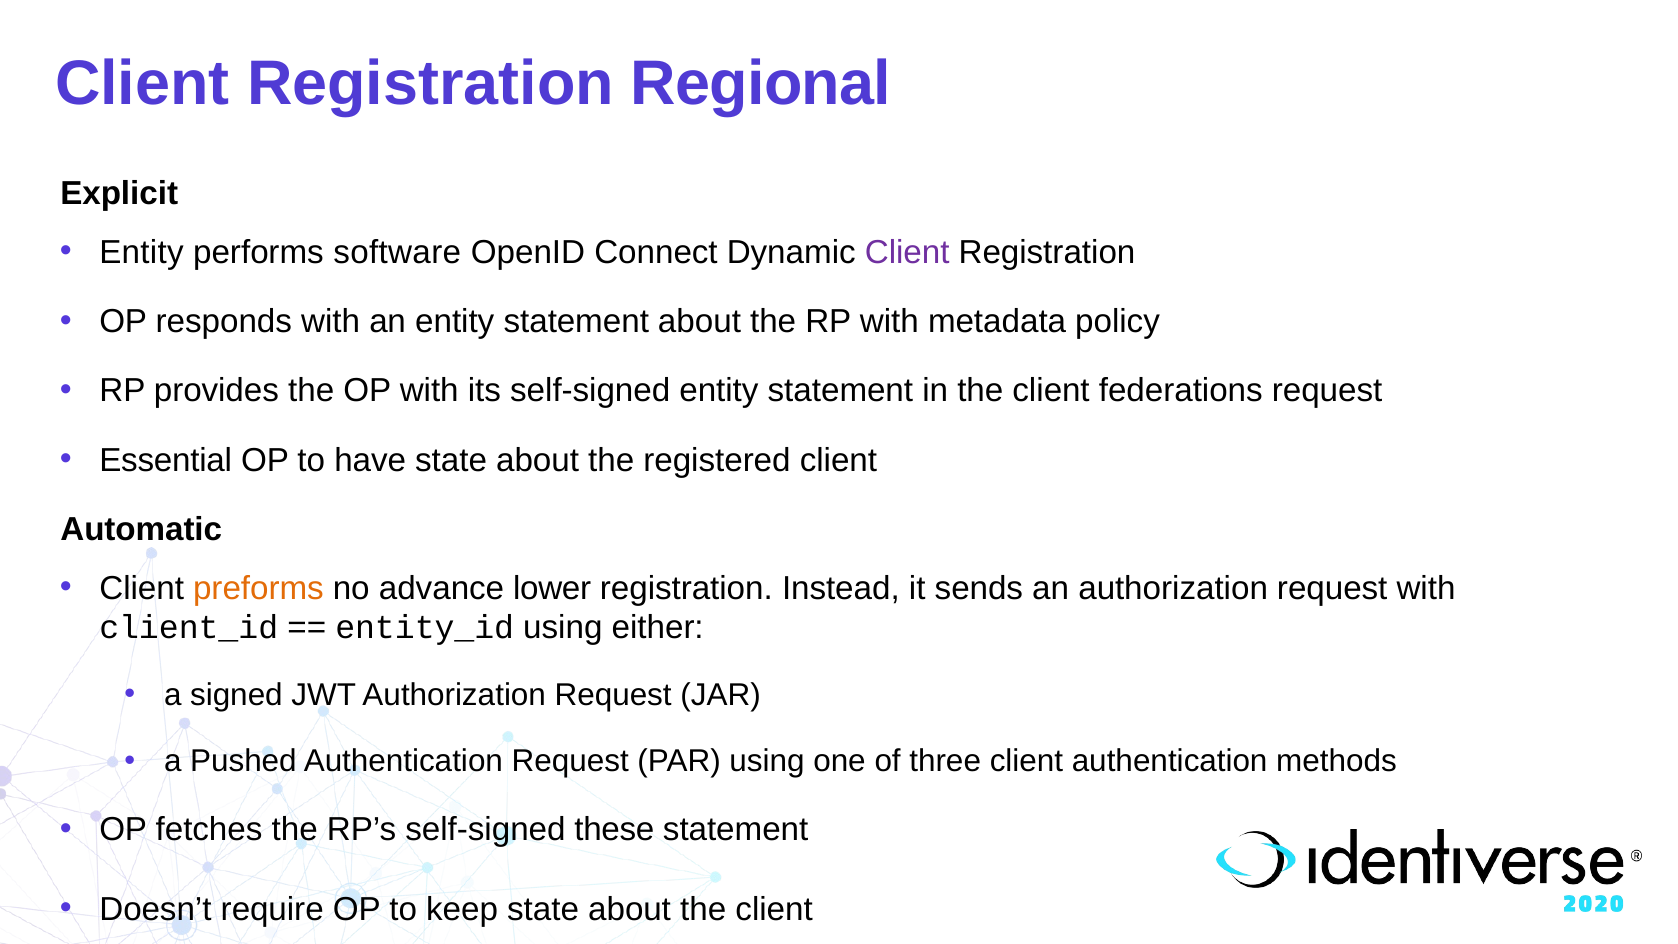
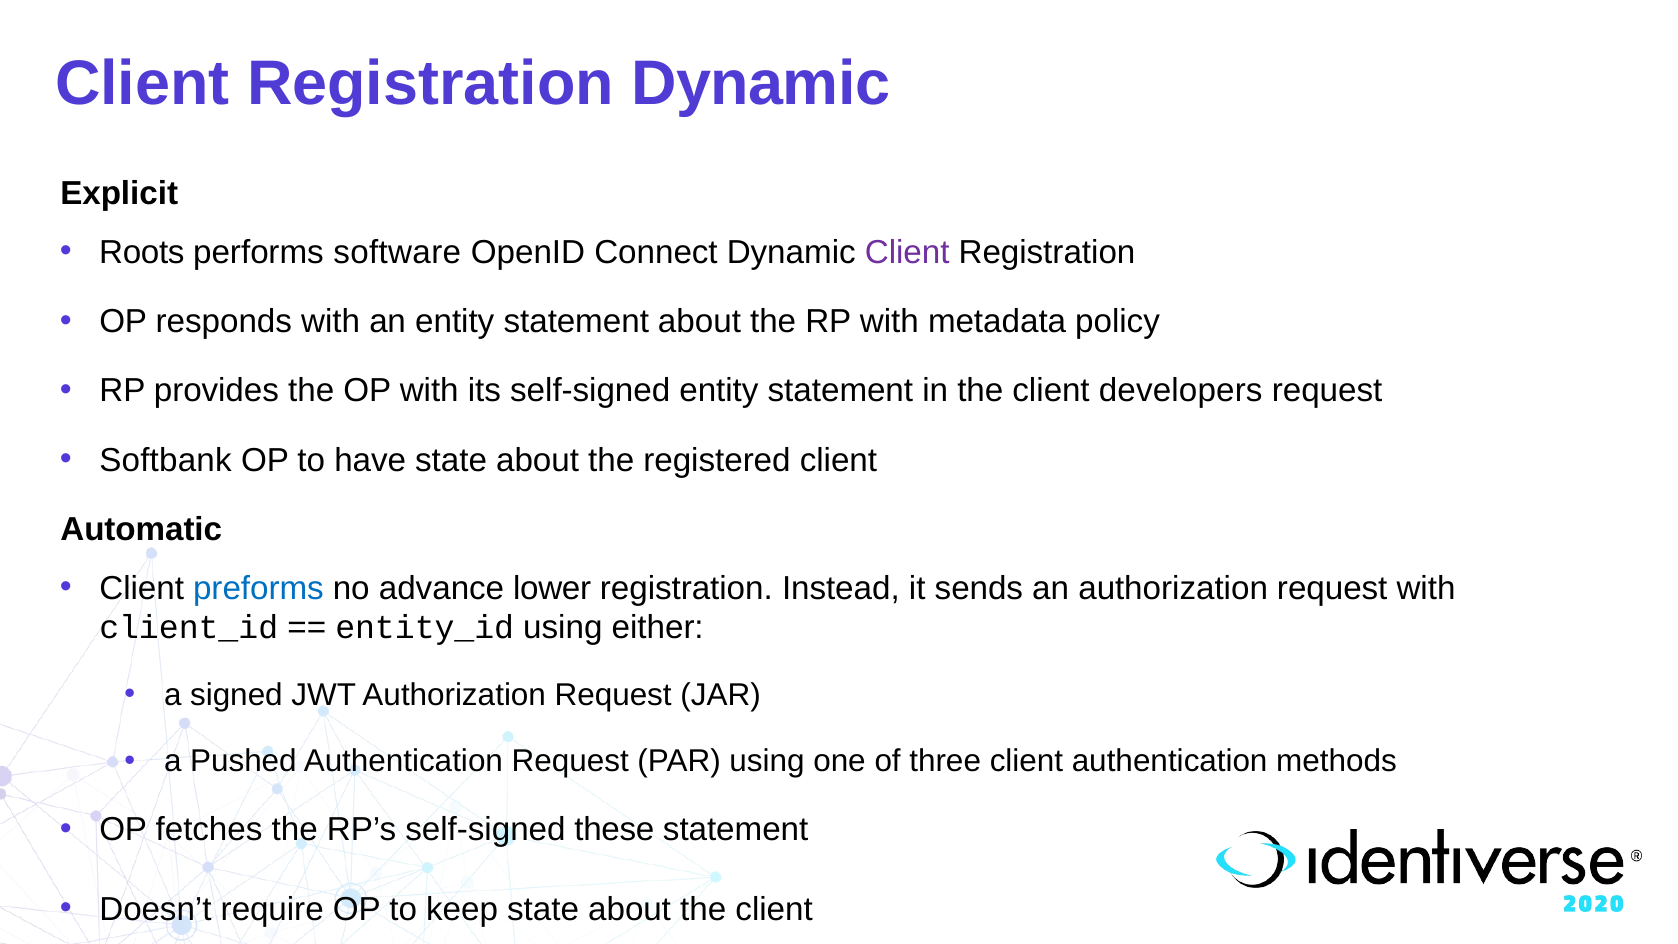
Registration Regional: Regional -> Dynamic (761, 84)
Entity: Entity -> Roots (142, 253)
federations: federations -> developers (1181, 391)
Essential: Essential -> Softbank (166, 460)
preforms colour: orange -> blue (258, 588)
